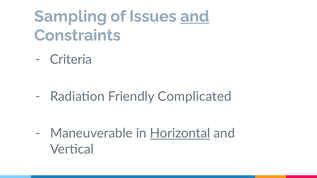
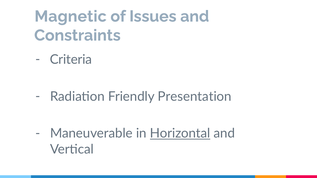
Sampling: Sampling -> Magnetic (71, 16)
and underline: present -> none (195, 16)
Complicated: Complicated -> Presentation (195, 97)
